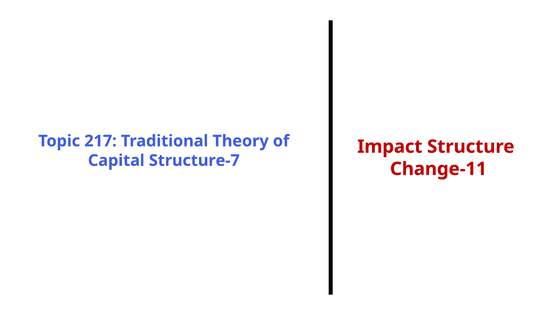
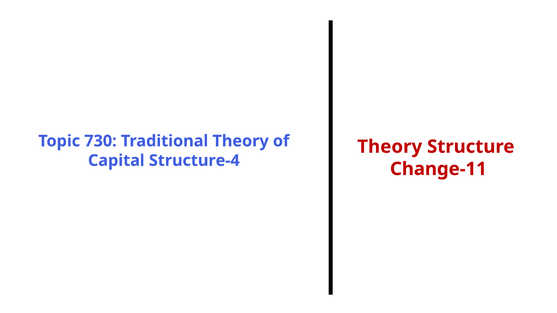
217: 217 -> 730 (101, 141)
Impact: Impact -> Theory (390, 147)
Structure-7: Structure-7 -> Structure-4 (194, 161)
